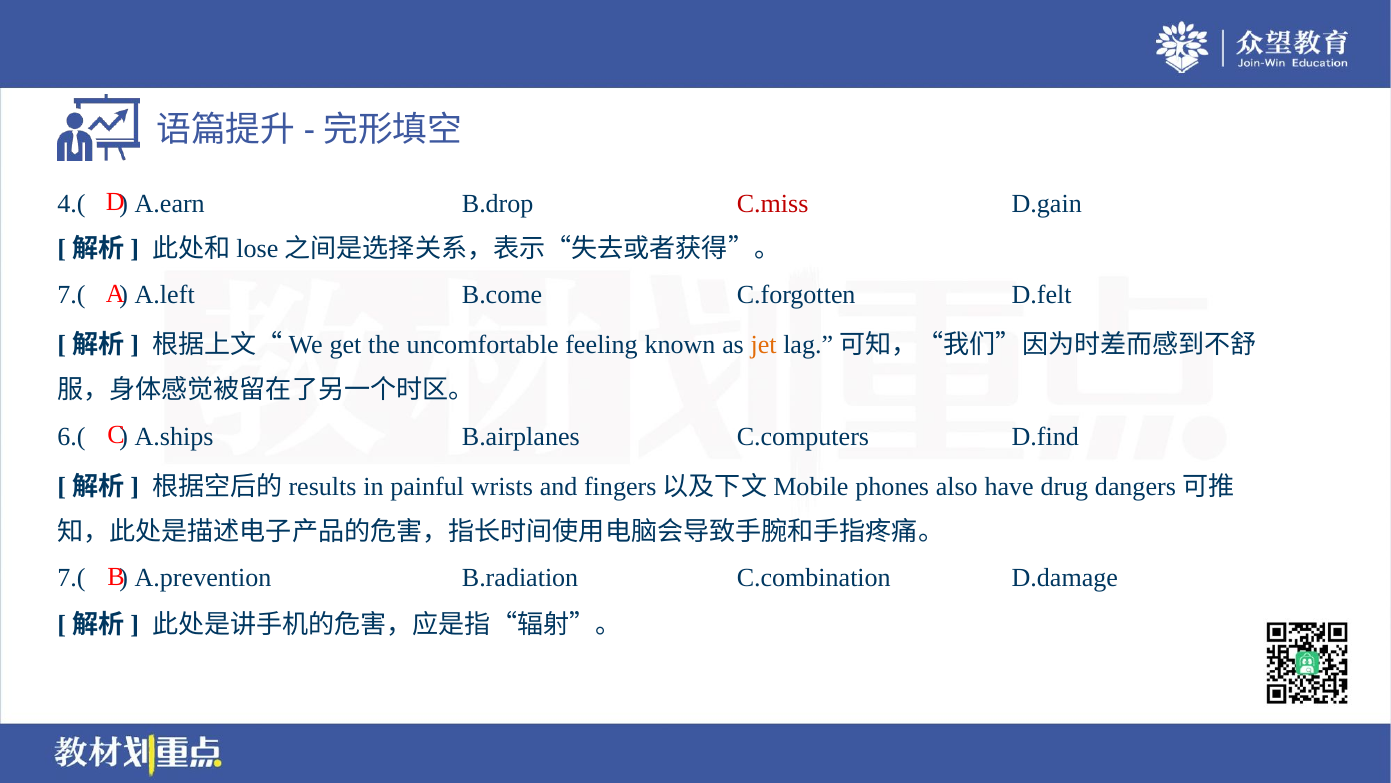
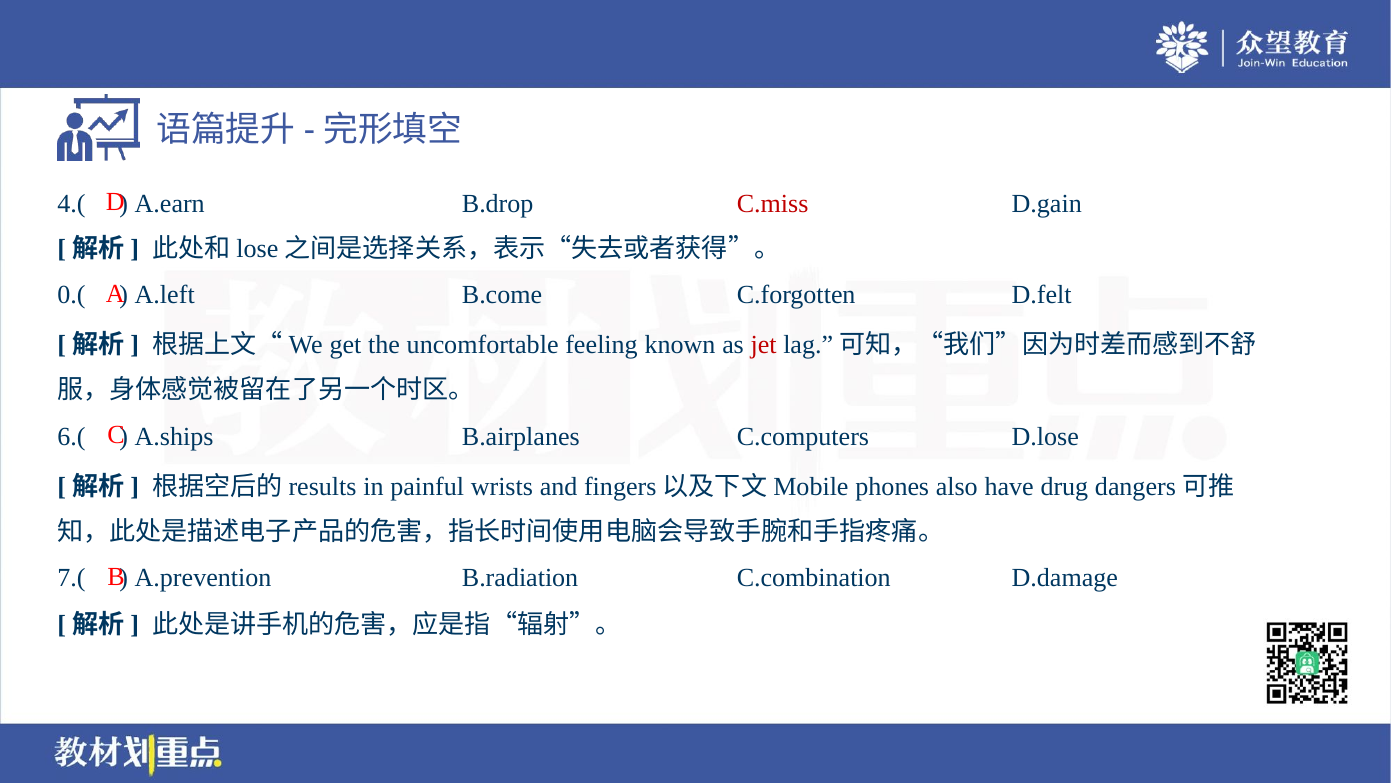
7.(: 7.( -> 0.( (71, 295)
jet colour: orange -> red (764, 345)
D.find: D.find -> D.lose (1045, 436)
